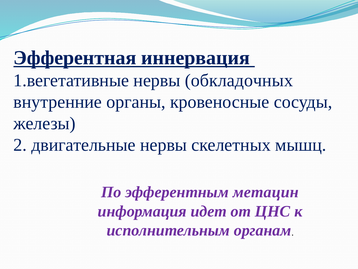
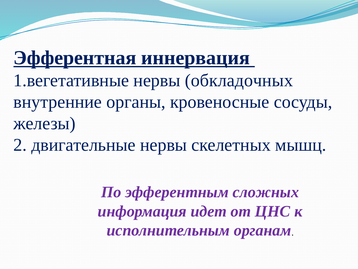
метацин: метацин -> сложных (266, 192)
